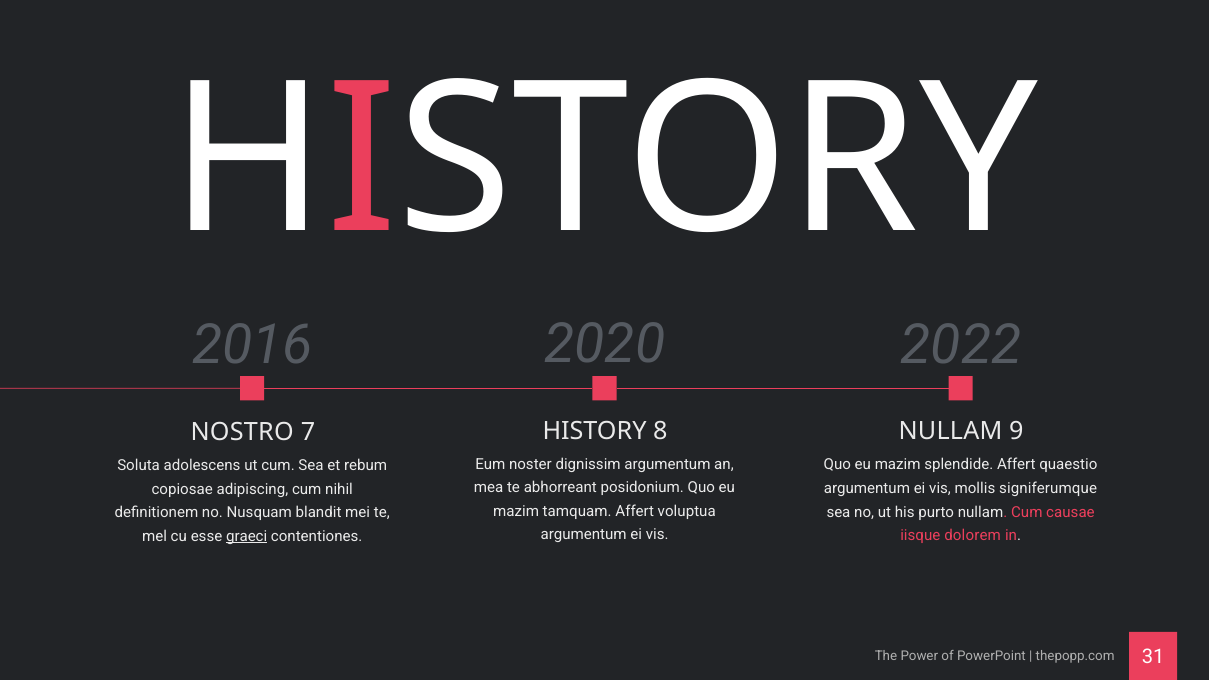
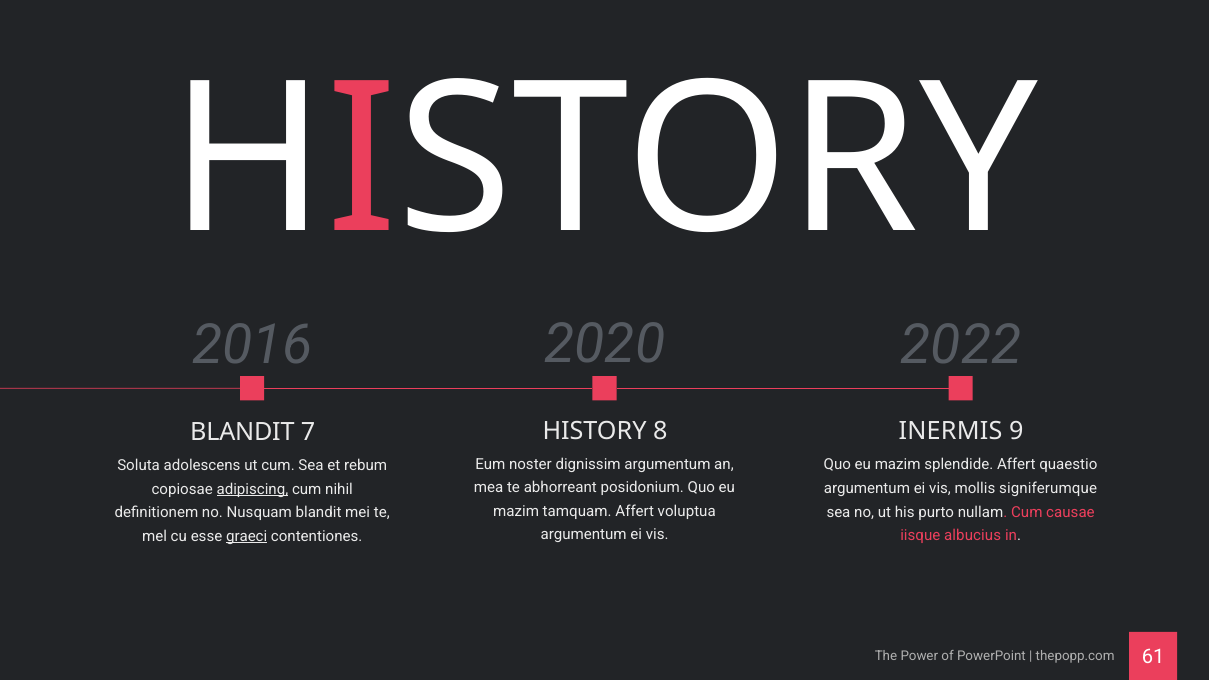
NULLAM: NULLAM -> INERMIS (950, 432)
NOSTRO: NOSTRO -> BLANDIT (242, 432)
adipiscing underline: none -> present (252, 489)
dolorem: dolorem -> albucius (973, 536)
31: 31 -> 61 (1153, 656)
